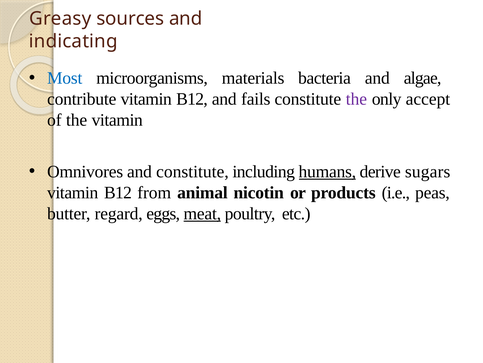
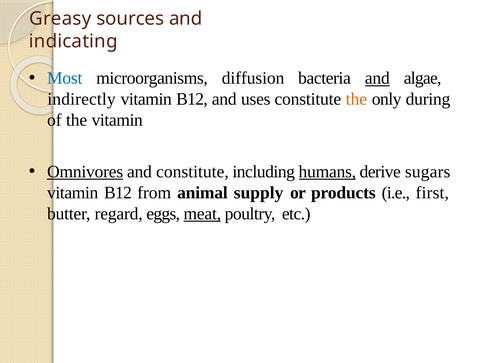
materials: materials -> diffusion (253, 78)
and underline: none -> present (377, 78)
contribute: contribute -> indirectly (82, 99)
fails: fails -> uses (256, 99)
the colour: purple -> orange (356, 99)
accept: accept -> during (428, 99)
Omnivores underline: none -> present (85, 171)
nicotin: nicotin -> supply (259, 192)
peas: peas -> first (432, 192)
